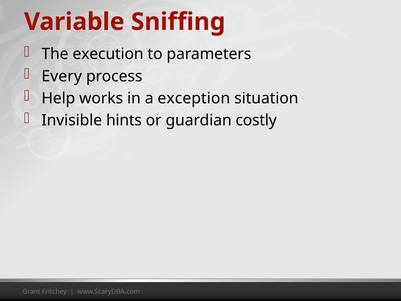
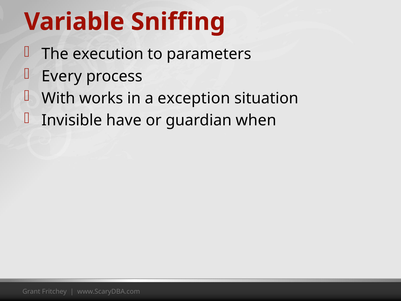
Help: Help -> With (58, 98)
hints: hints -> have (124, 120)
costly: costly -> when (256, 120)
